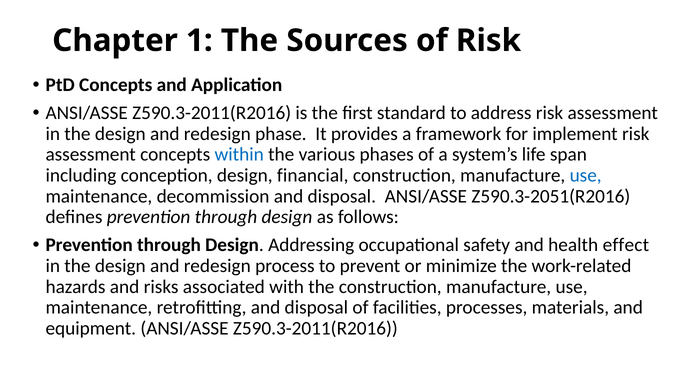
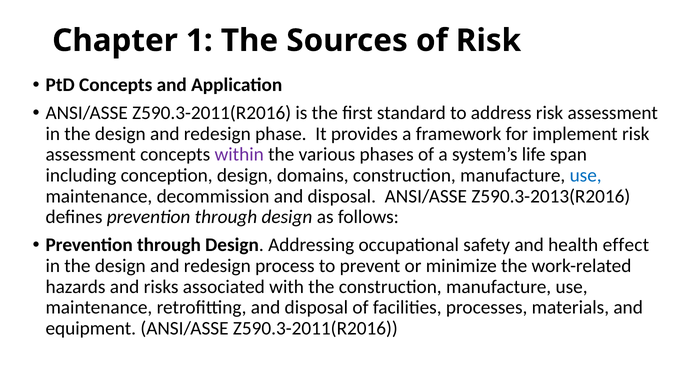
within colour: blue -> purple (239, 155)
financial: financial -> domains (313, 176)
Z590.3-2051(R2016: Z590.3-2051(R2016 -> Z590.3-2013(R2016 (551, 196)
